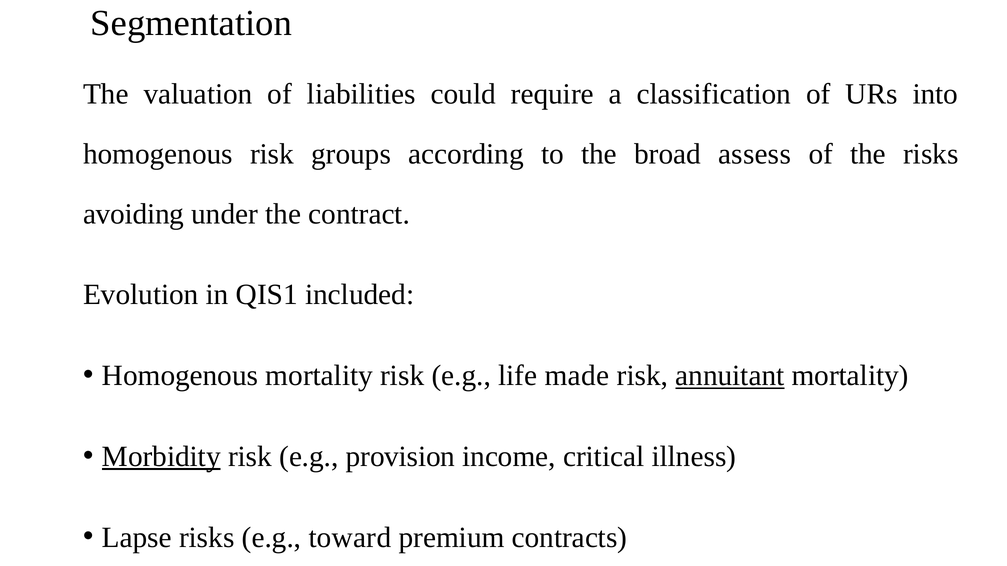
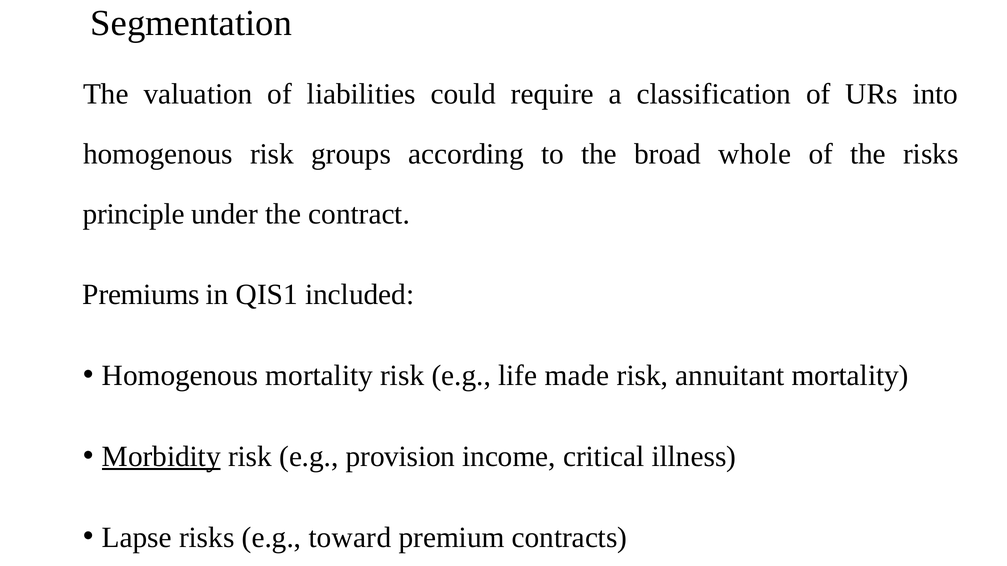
assess: assess -> whole (755, 154)
avoiding: avoiding -> principle (134, 214)
Evolution: Evolution -> Premiums (141, 295)
annuitant underline: present -> none (730, 376)
